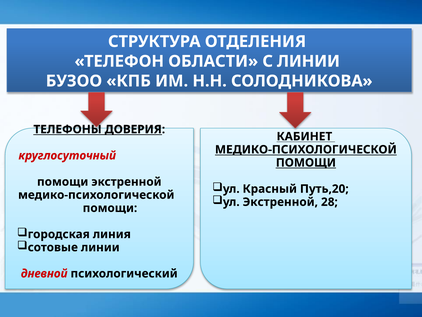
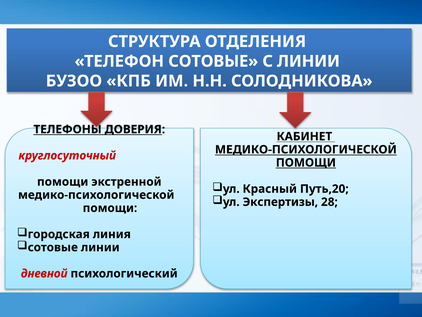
ТЕЛЕФОН ОБЛАСТИ: ОБЛАСТИ -> СОТОВЫЕ (213, 61)
ул Экстренной: Экстренной -> Экспертизы (280, 202)
